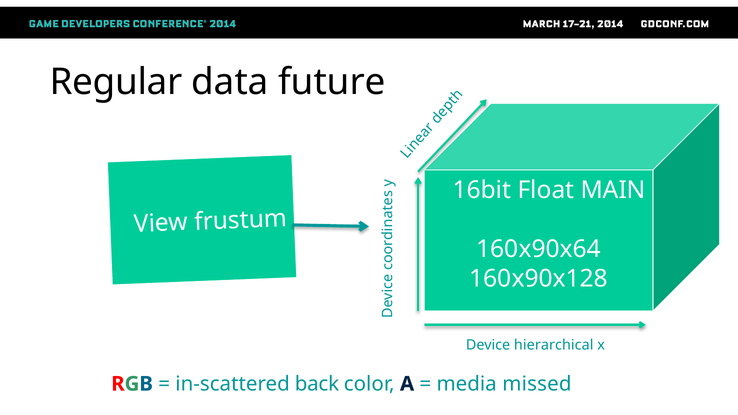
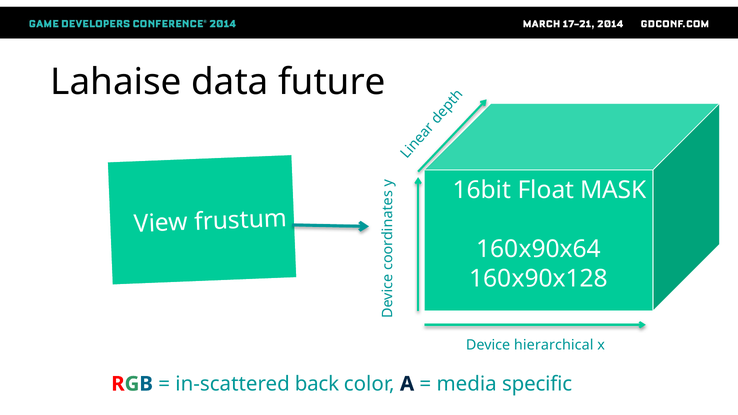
Regular: Regular -> Lahaise (116, 82)
MAIN: MAIN -> MASK (613, 190)
missed: missed -> specific (537, 384)
